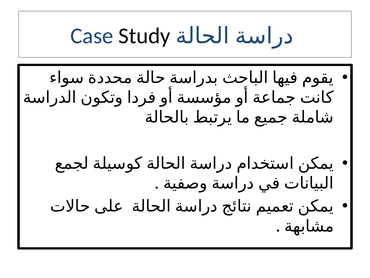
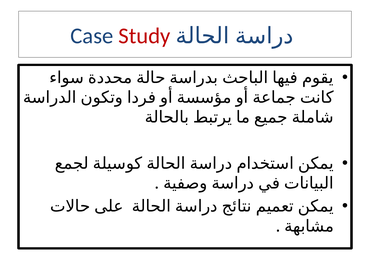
Study colour: black -> red (144, 36)
